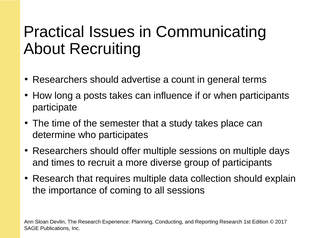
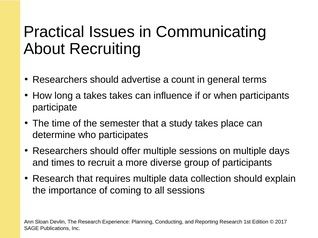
a posts: posts -> takes (95, 96)
